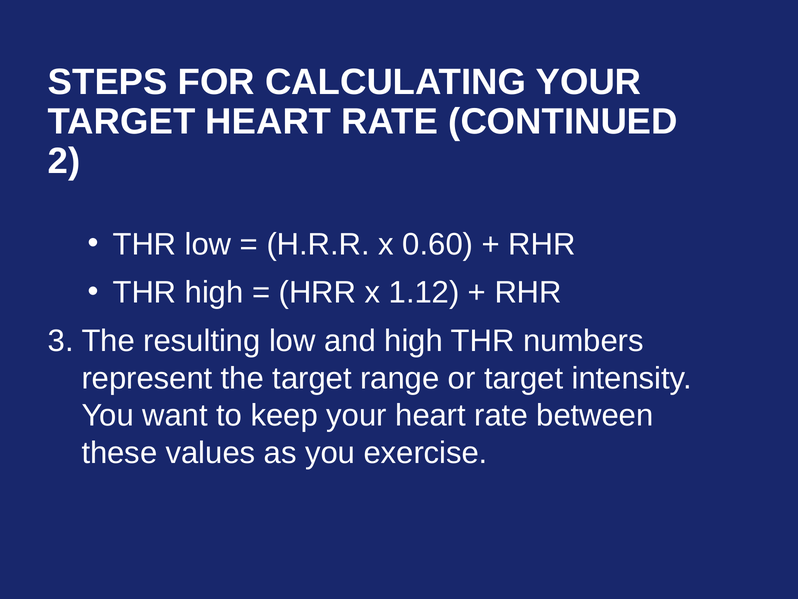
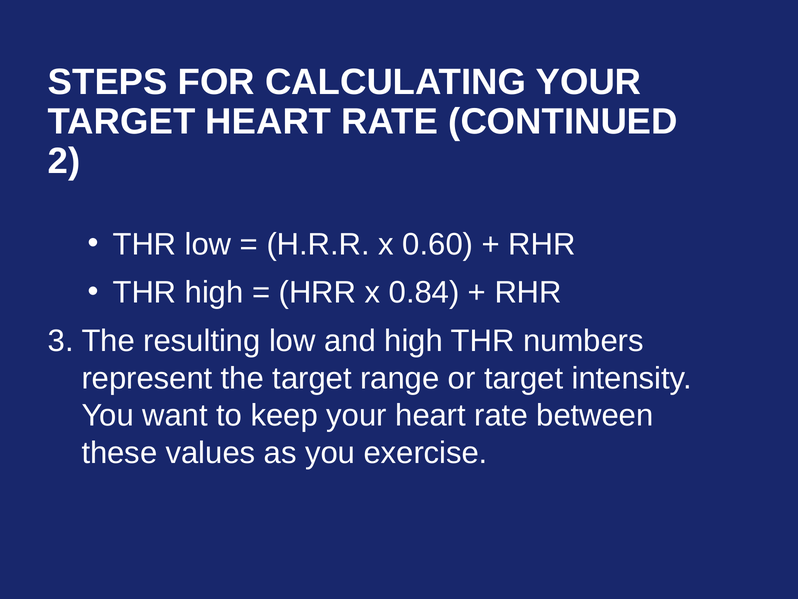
1.12: 1.12 -> 0.84 (424, 292)
